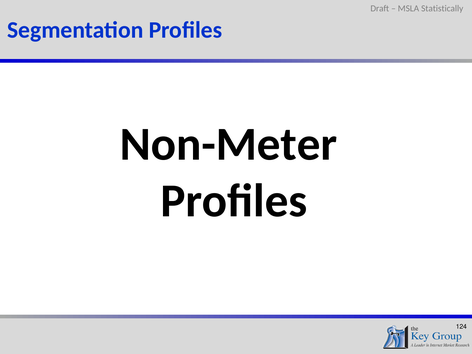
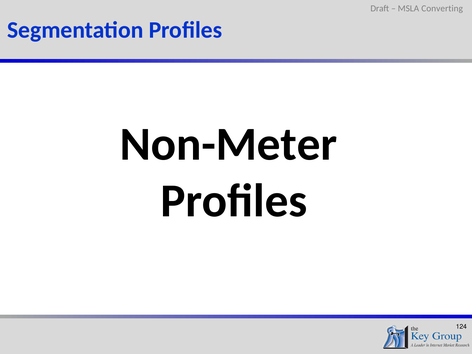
Statistically: Statistically -> Converting (442, 8)
